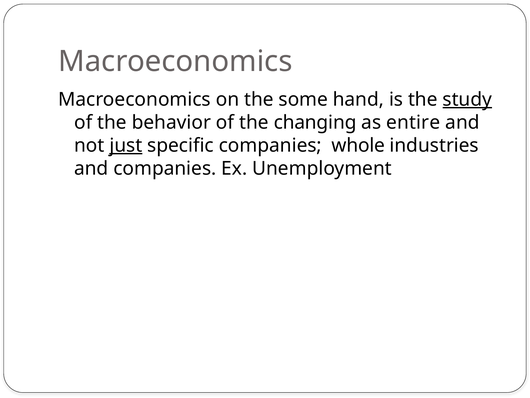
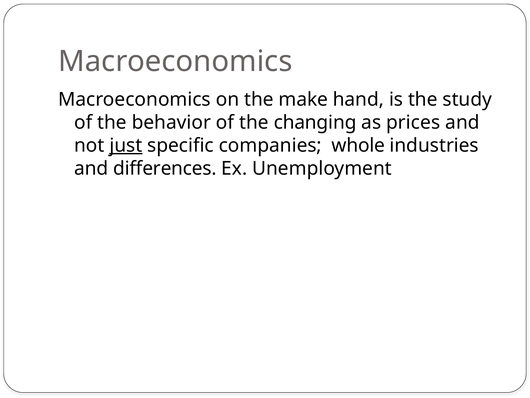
some: some -> make (303, 99)
study underline: present -> none (467, 99)
entire: entire -> prices (413, 122)
and companies: companies -> differences (165, 168)
